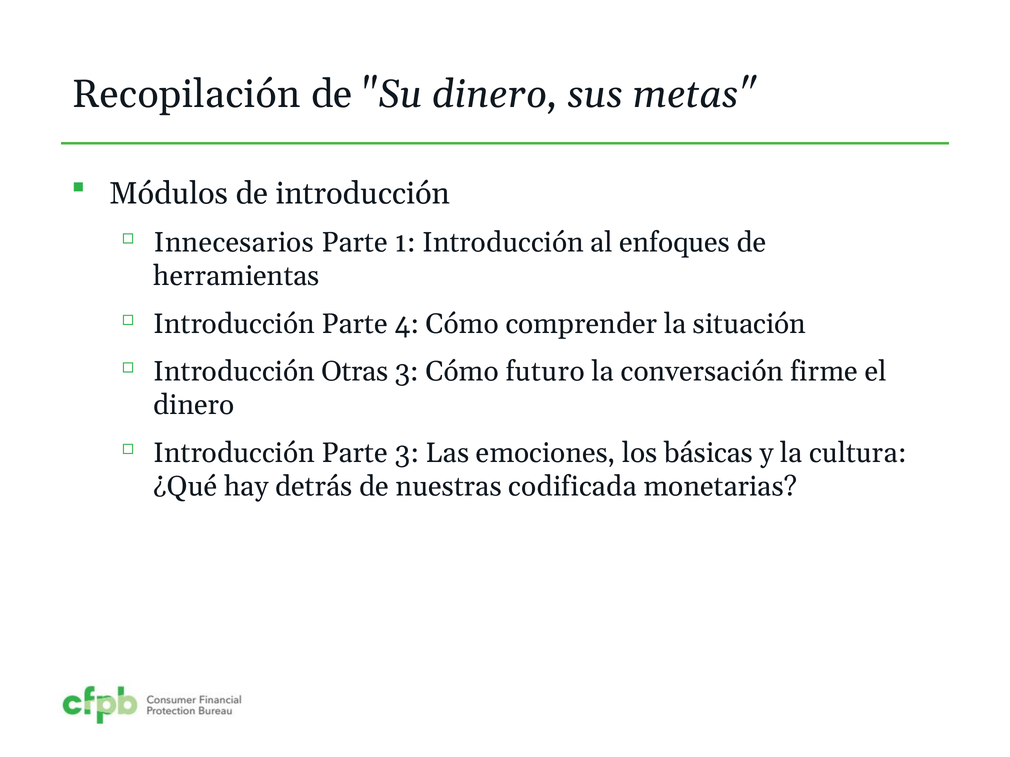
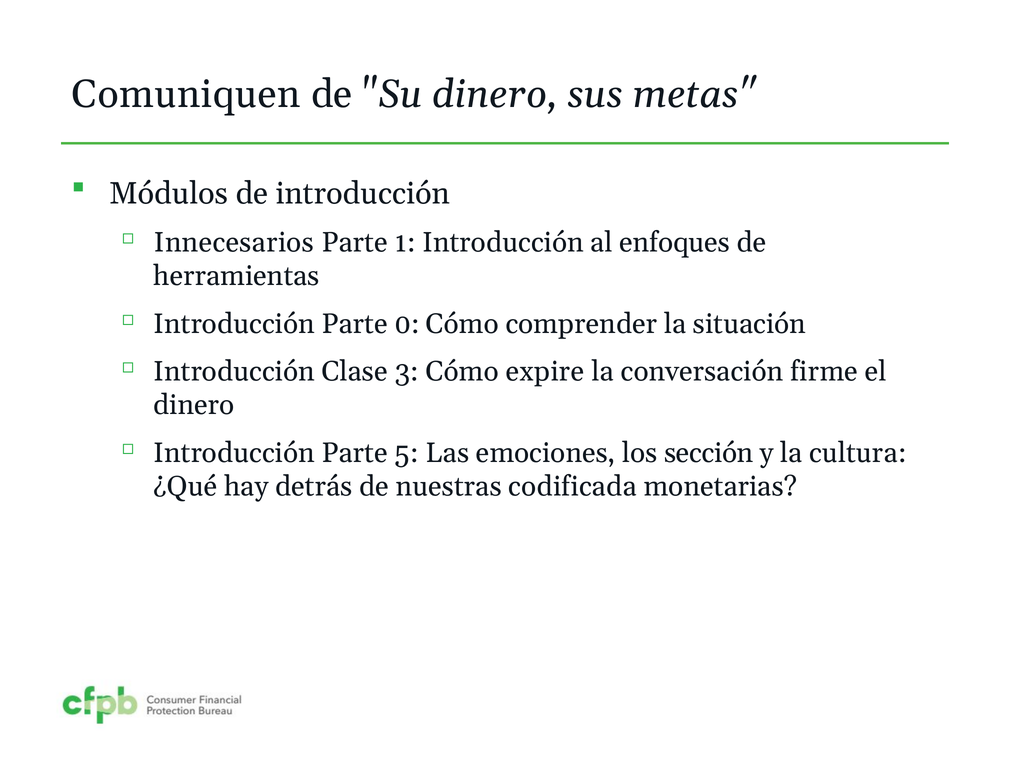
Recopilación: Recopilación -> Comuniquen (186, 94)
4: 4 -> 0 (407, 324)
Otras: Otras -> Clase (355, 372)
futuro: futuro -> expire (545, 372)
Parte 3: 3 -> 5 (407, 453)
básicas: básicas -> sección (709, 453)
